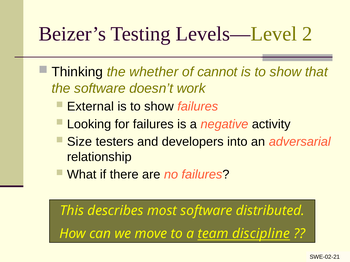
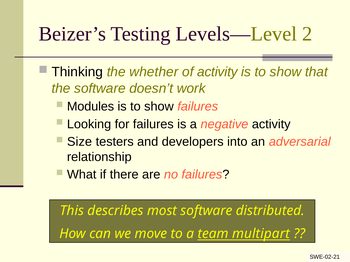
of cannot: cannot -> activity (217, 72)
External: External -> Modules (91, 107)
discipline: discipline -> multipart (261, 234)
